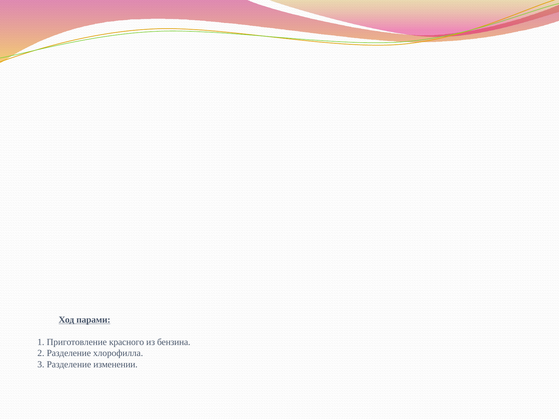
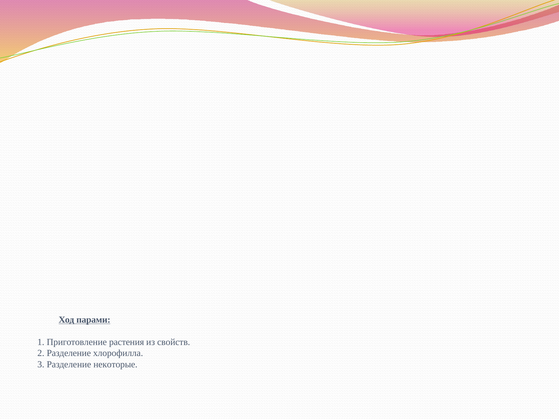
красного: красного -> растения (127, 342)
бензина: бензина -> свойств (174, 342)
изменении: изменении -> некоторые (115, 365)
